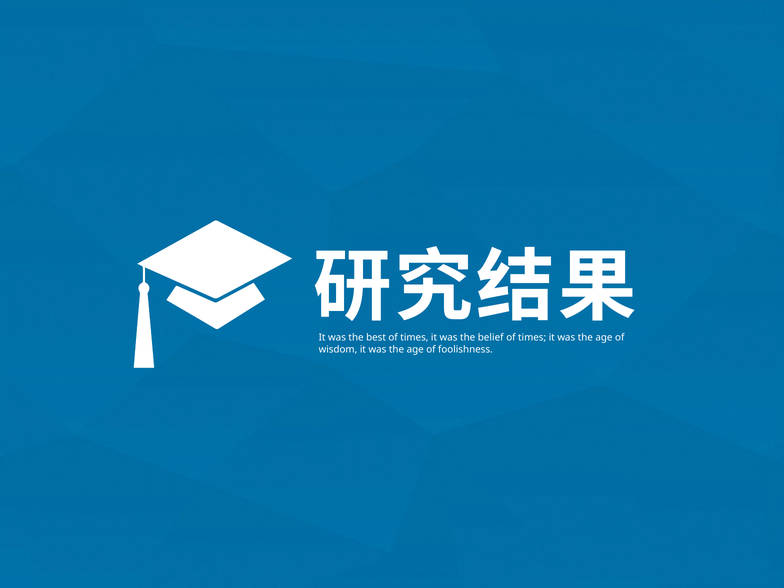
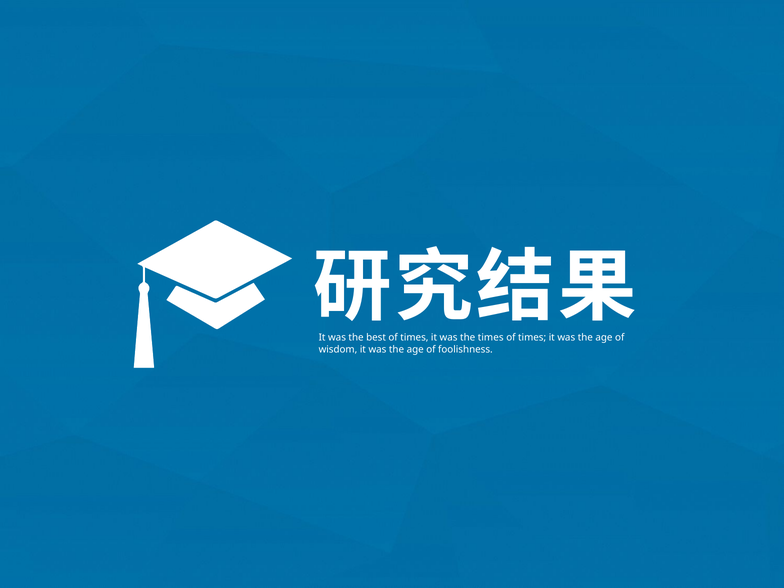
the belief: belief -> times (491, 338)
